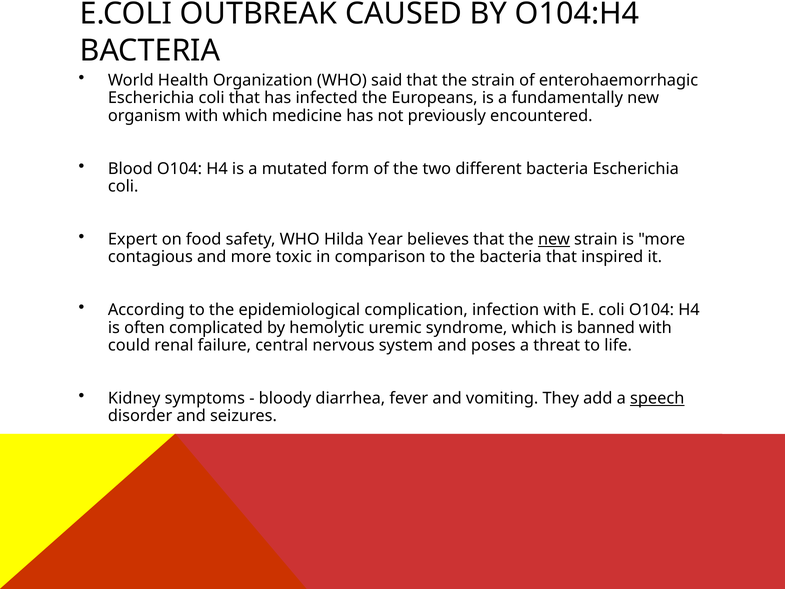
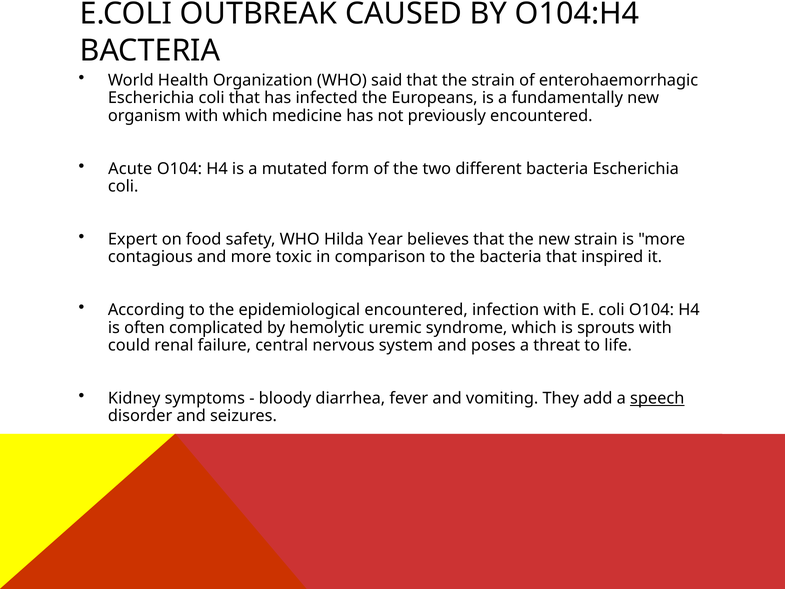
Blood: Blood -> Acute (130, 169)
new underline: present -> none (554, 239)
epidemiological complication: complication -> encountered (416, 310)
banned: banned -> sprouts (606, 328)
